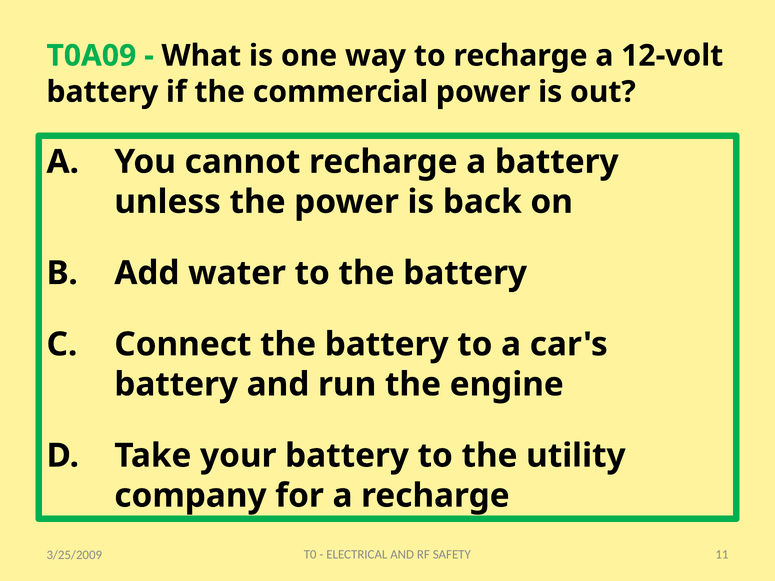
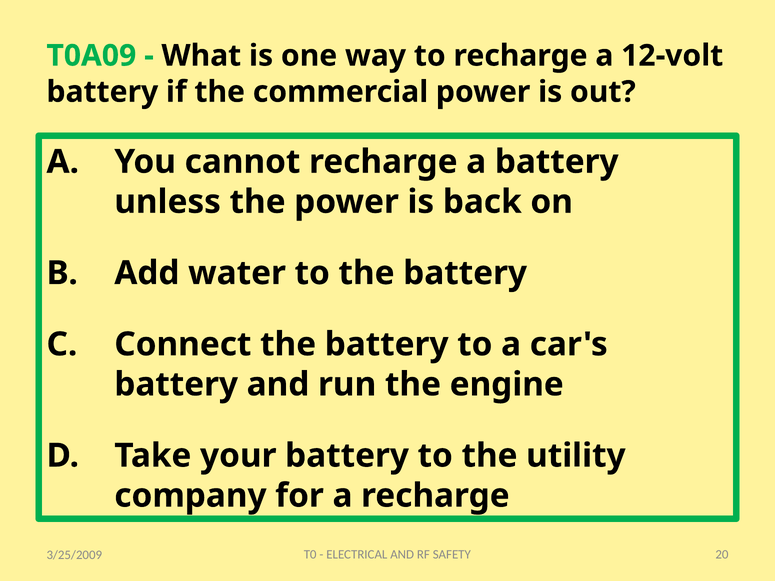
11: 11 -> 20 (722, 555)
